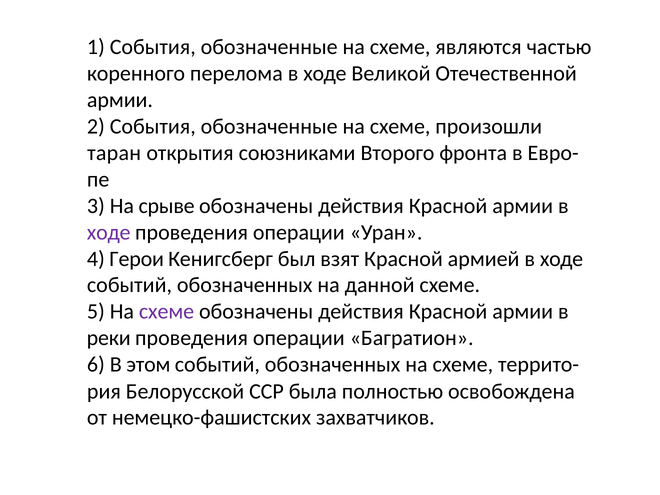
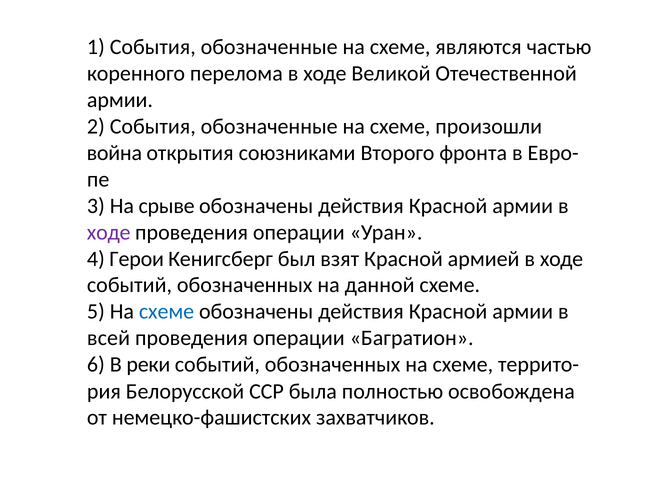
таран: таран -> война (114, 153)
схеме colour: purple -> blue (167, 312)
реки: реки -> всей (109, 338)
этом: этом -> реки (148, 364)
